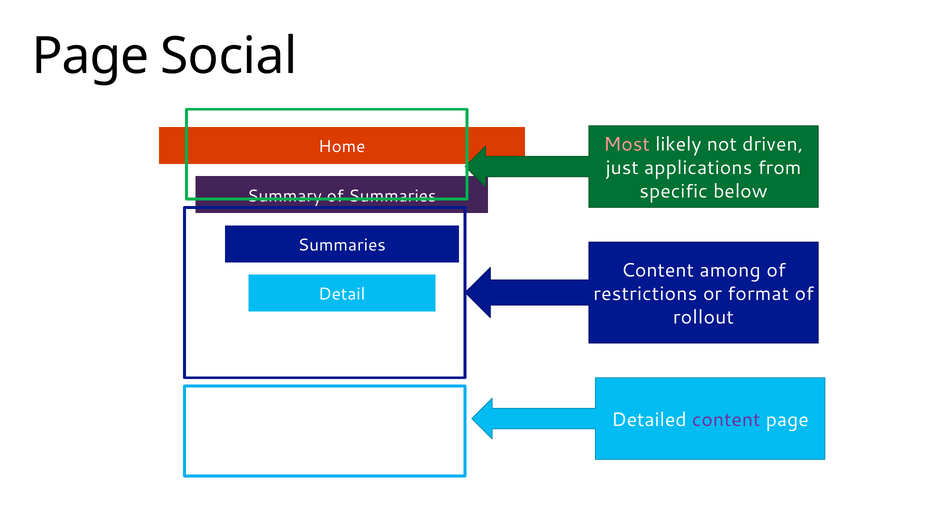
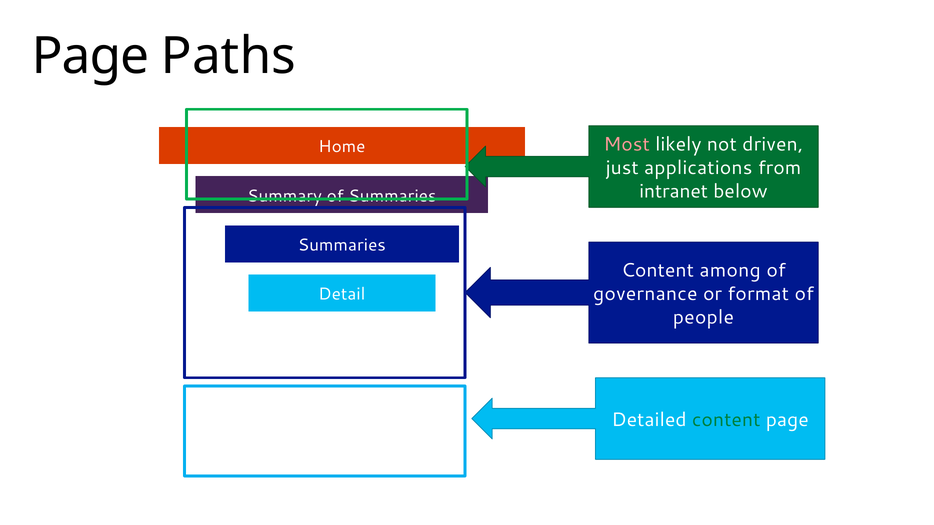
Social: Social -> Paths (228, 57)
specific: specific -> intranet (674, 191)
restrictions: restrictions -> governance (645, 294)
rollout: rollout -> people (703, 317)
content colour: purple -> green (726, 420)
